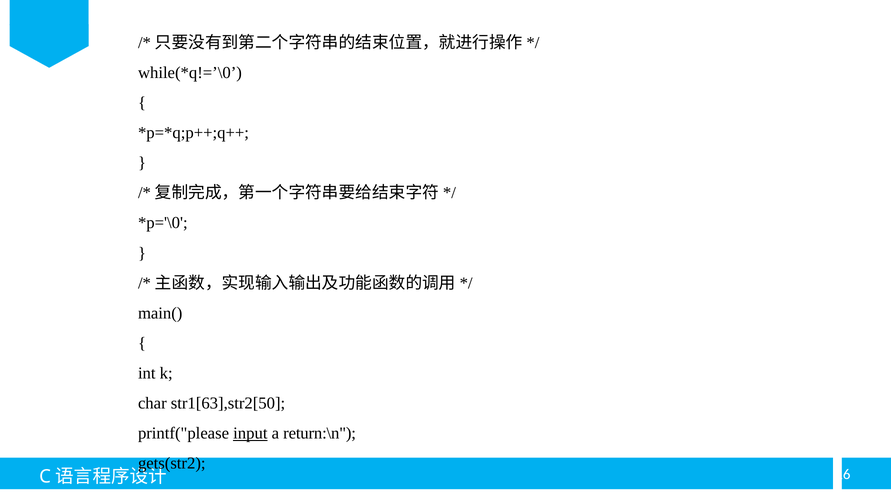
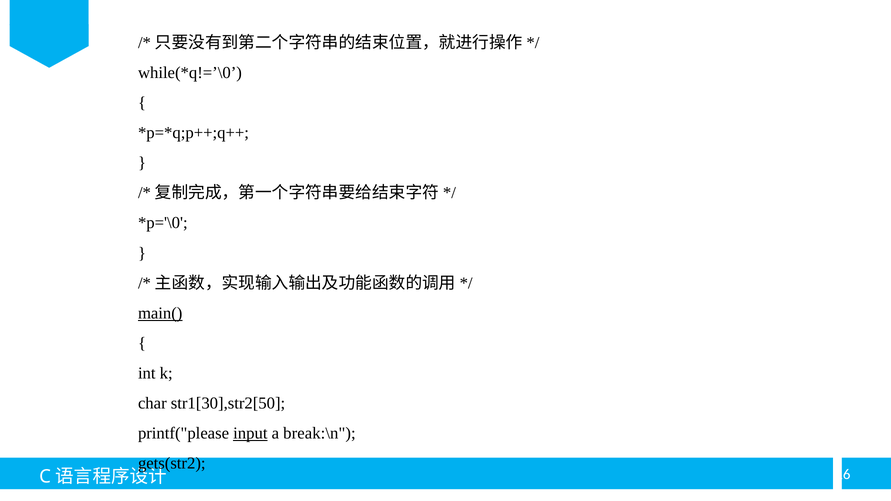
main( underline: none -> present (160, 313)
str1[63],str2[50: str1[63],str2[50 -> str1[30],str2[50 (228, 403)
return:\n: return:\n -> break:\n (319, 434)
